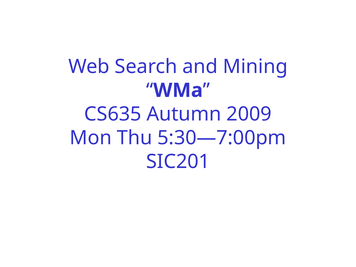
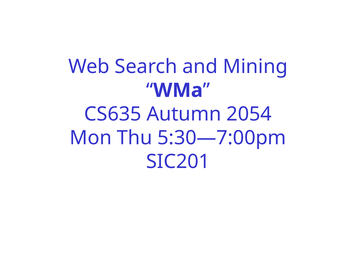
2009: 2009 -> 2054 (249, 114)
